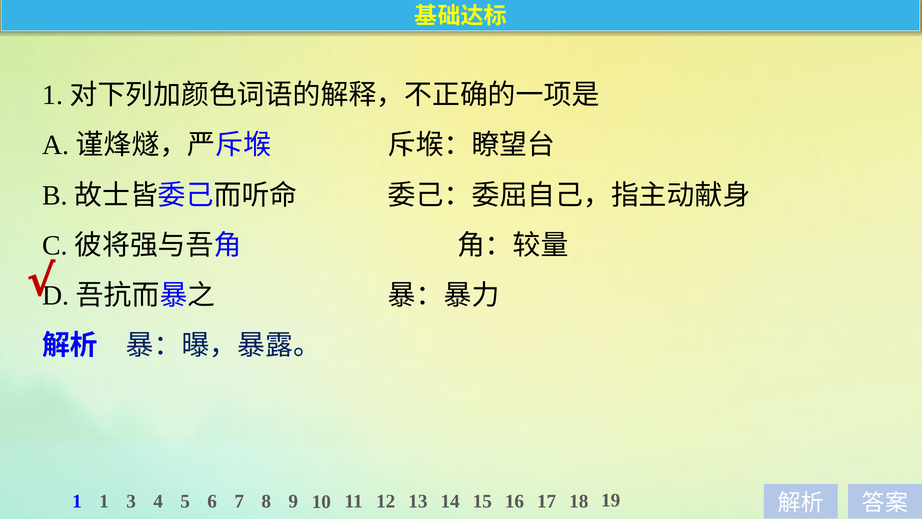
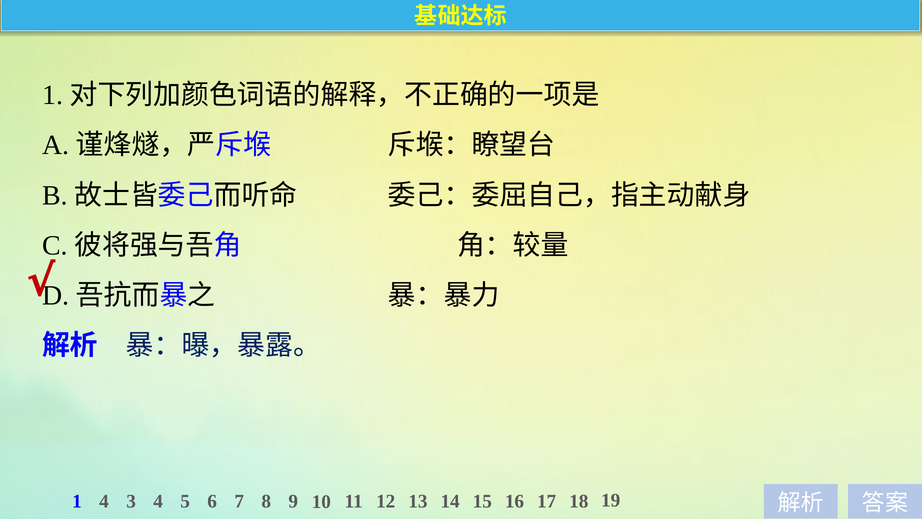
1 1: 1 -> 4 (104, 501)
